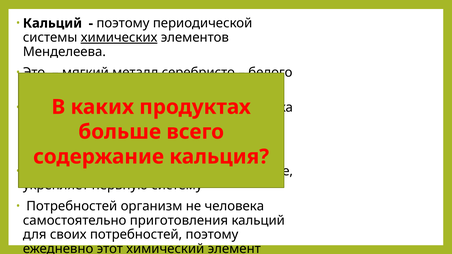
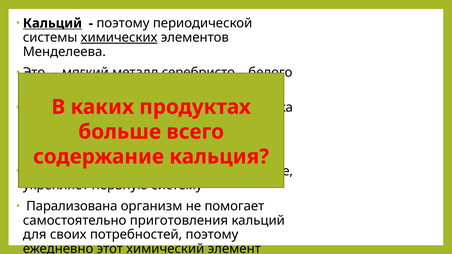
Кальций underline: none -> present (52, 23)
Потребностей: Потребностей -> Парализована (72, 206)
не человека: человека -> помогает (234, 206)
